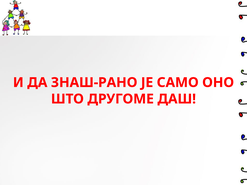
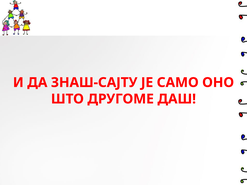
ЗНАШ-РАНО: ЗНАШ-РАНО -> ЗНАШ-САЈТУ (94, 83)
